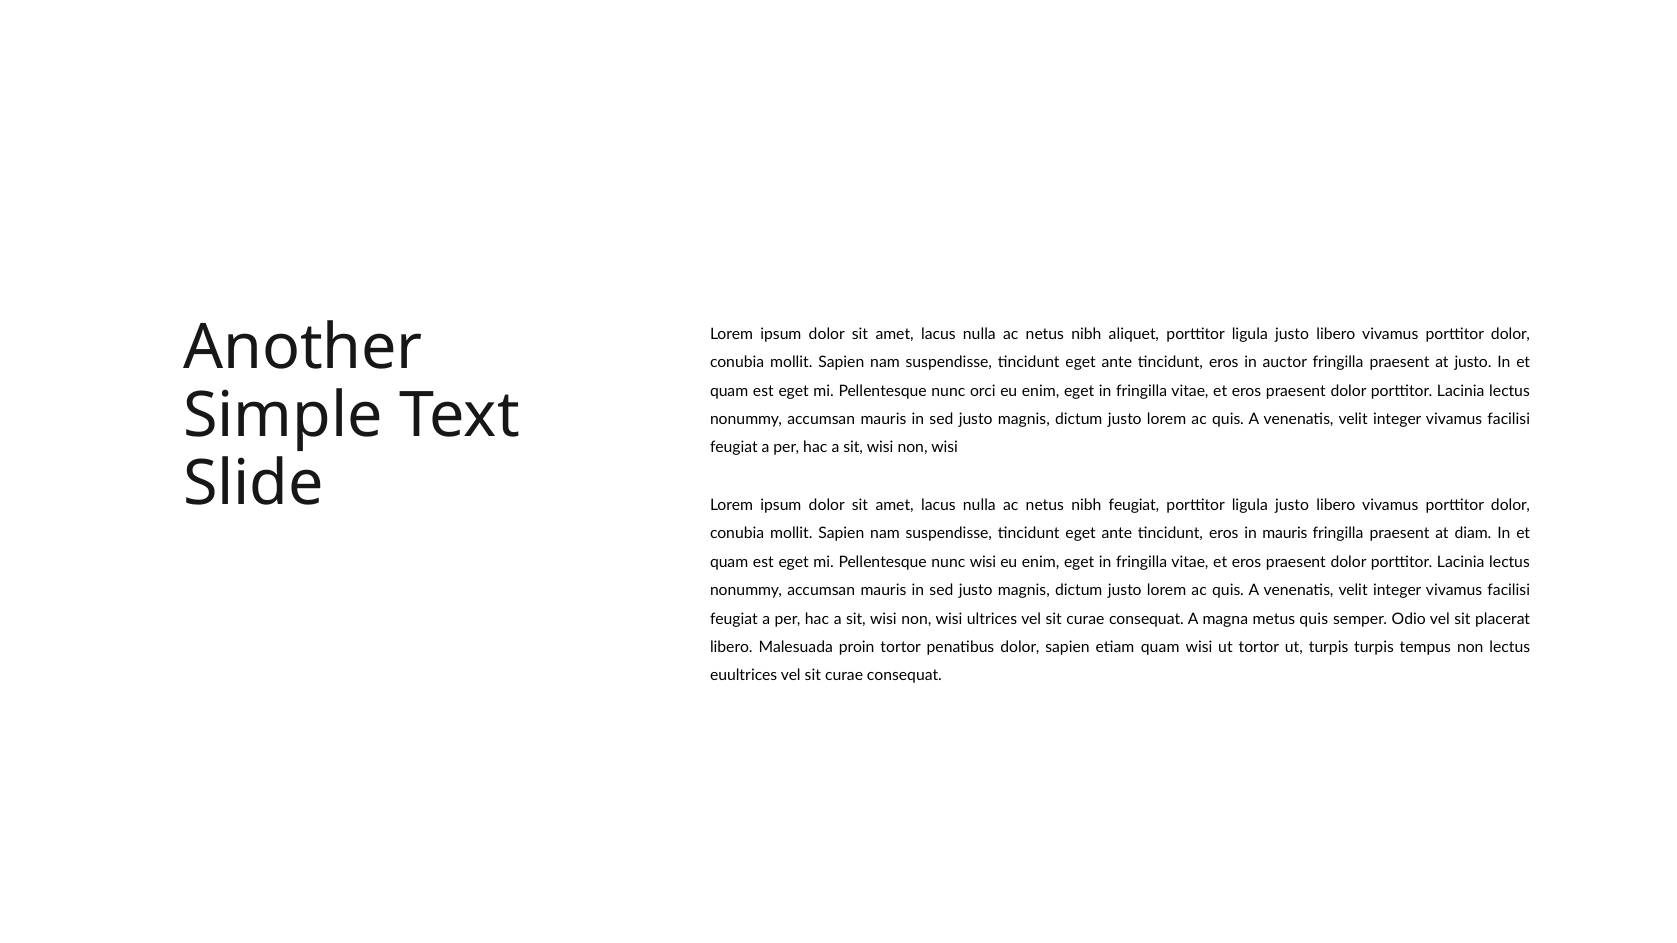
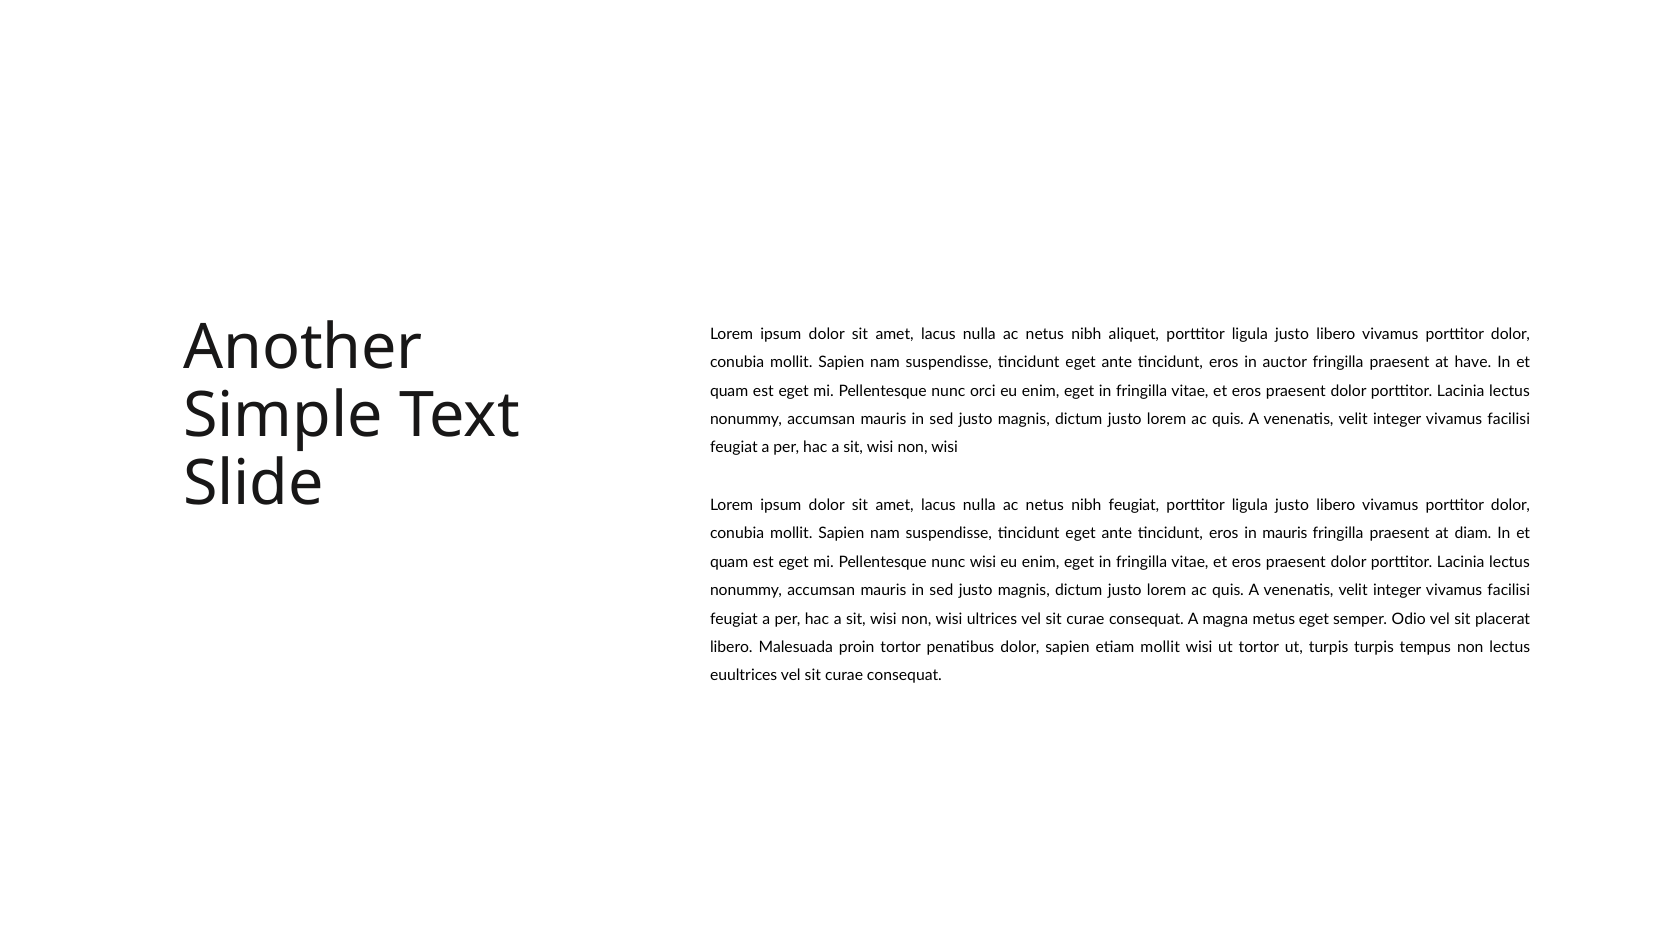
at justo: justo -> have (1473, 363)
metus quis: quis -> eget (1314, 619)
etiam quam: quam -> mollit (1160, 647)
